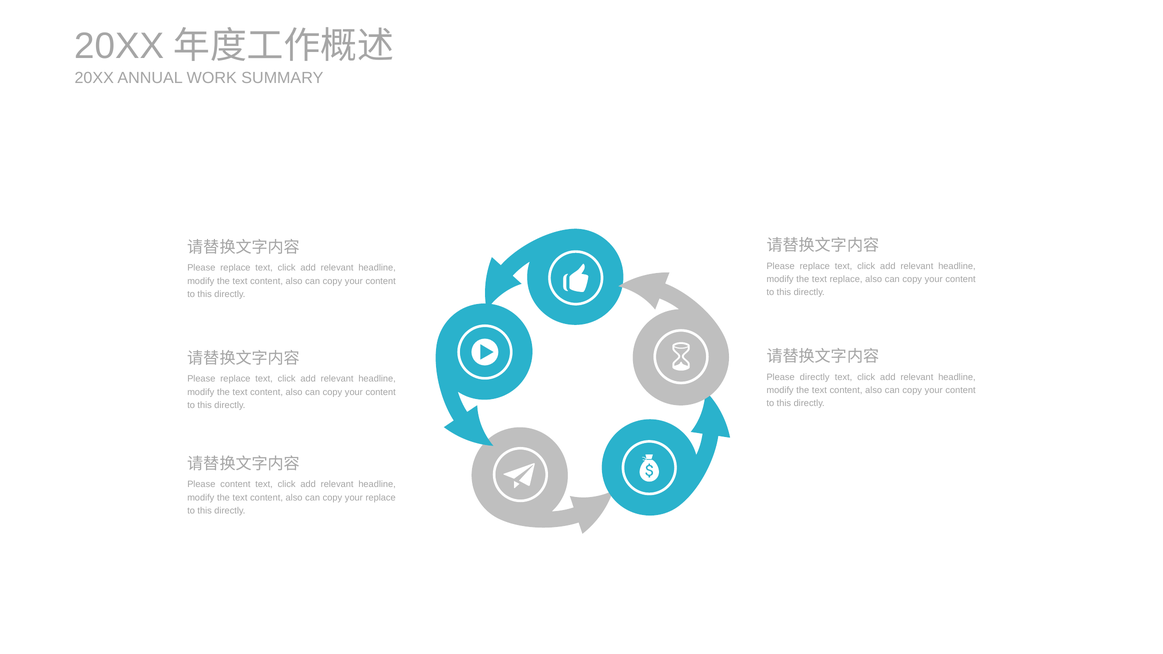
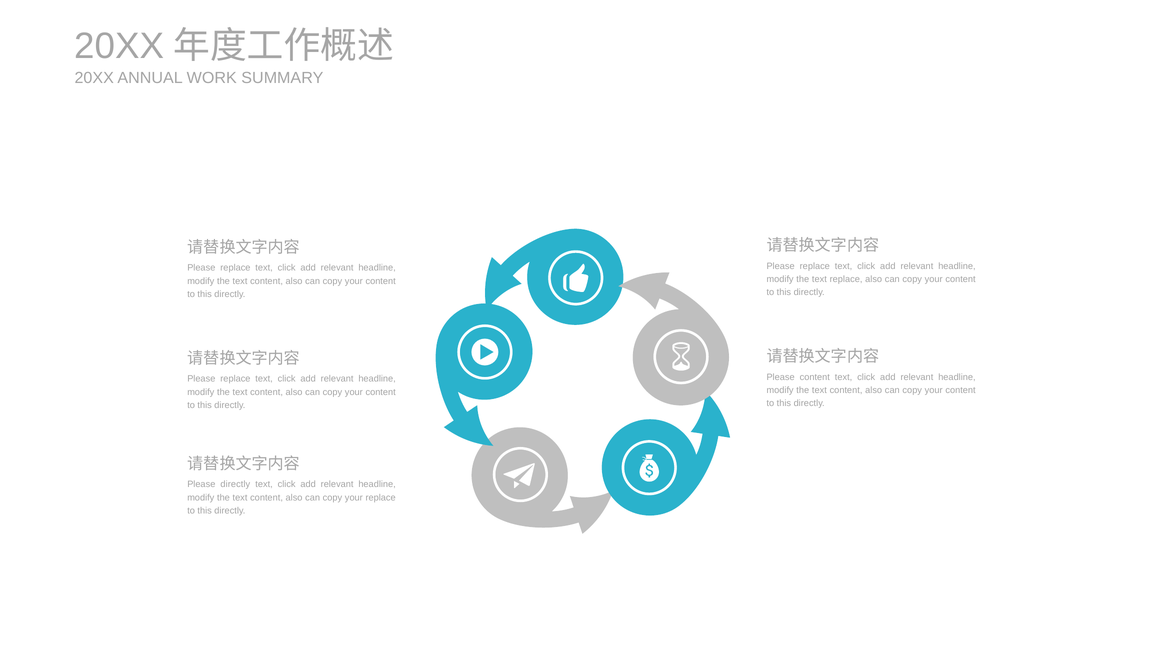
Please directly: directly -> content (815, 377)
Please content: content -> directly (235, 485)
